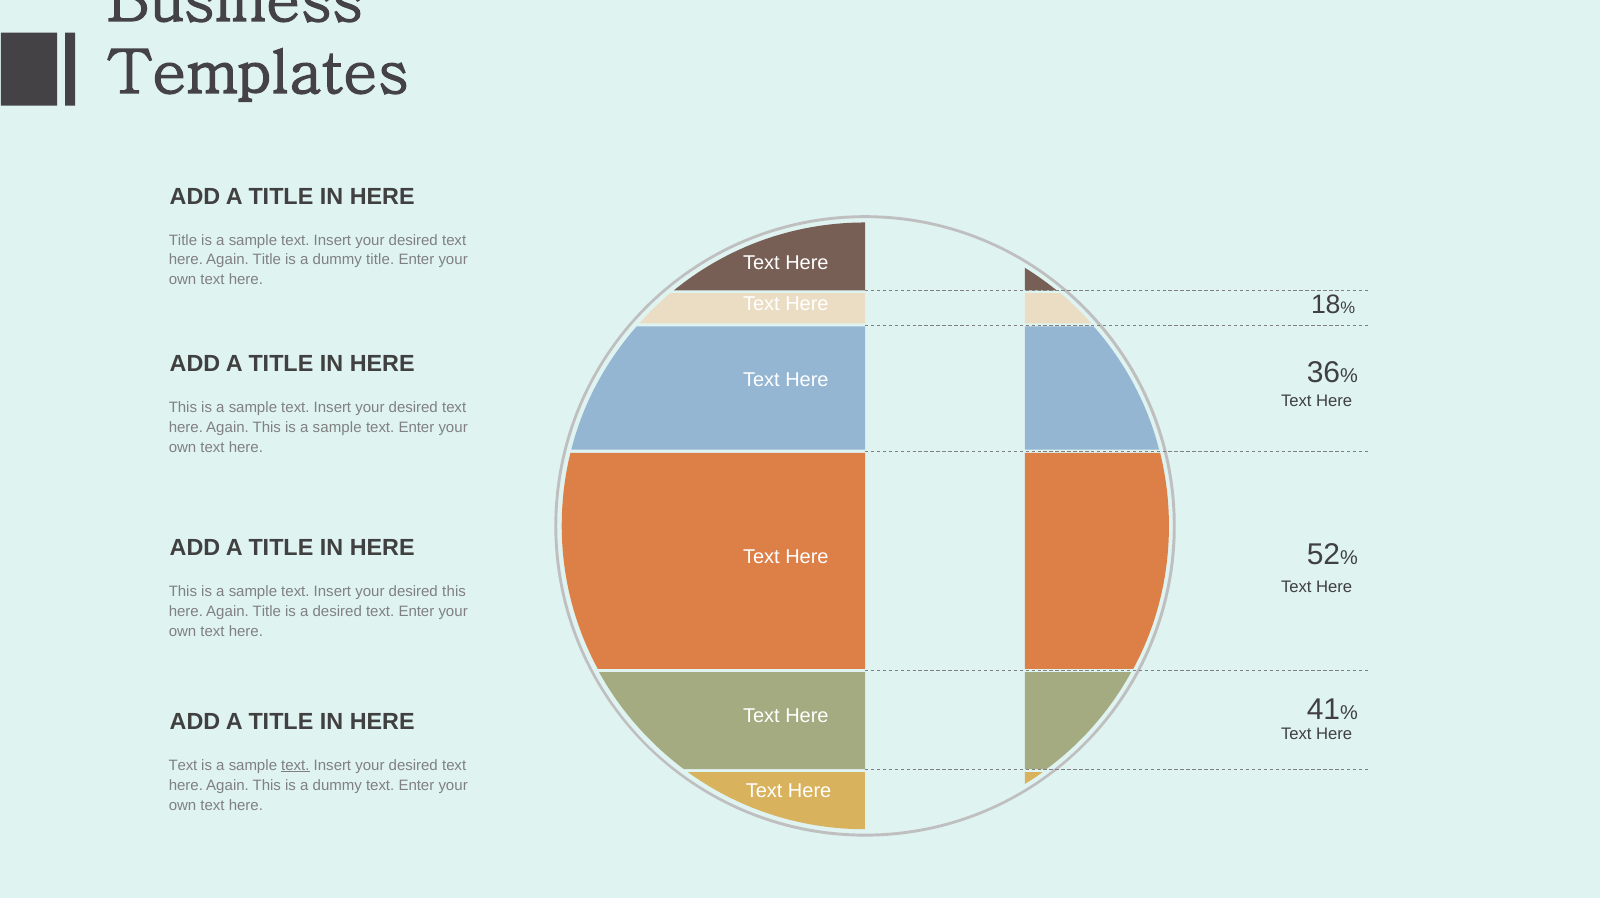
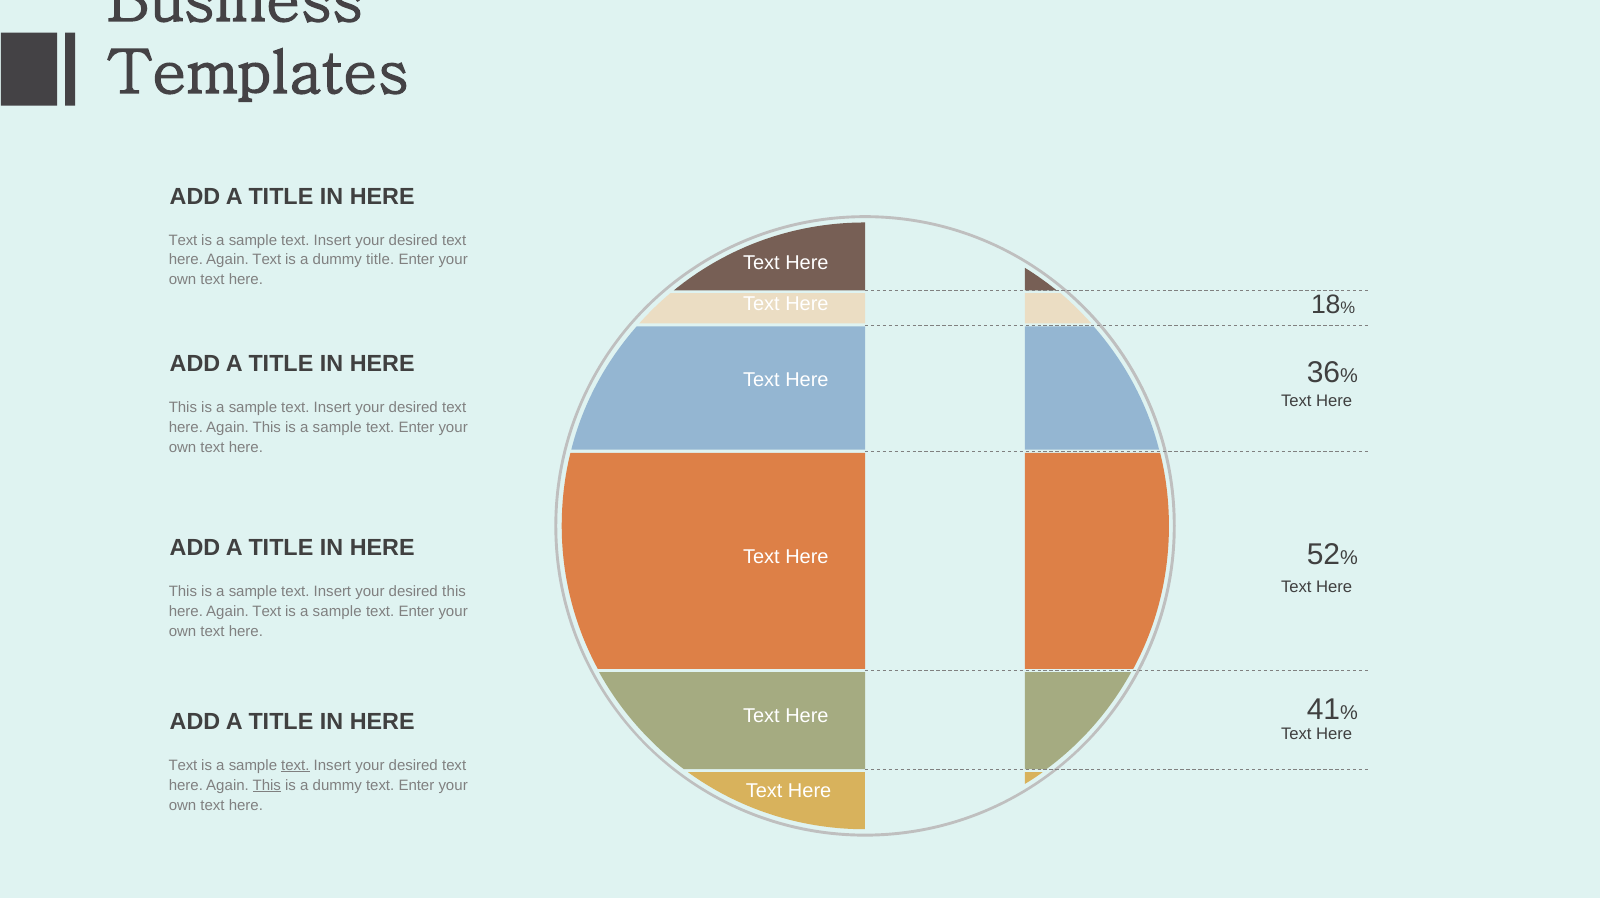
Title: Title -> Text (183, 240)
Title: Title -> Text (267, 260)
Title: Title -> Text (267, 611)
desired: desired -> sample (337, 611)
This underline: none -> present (267, 785)
